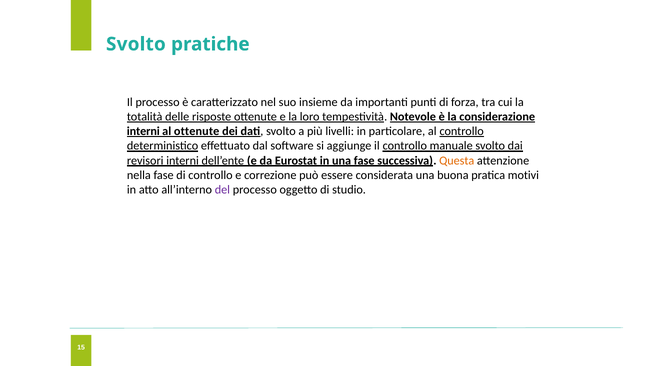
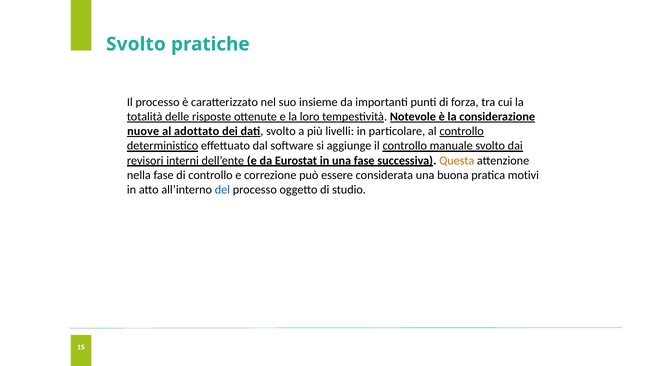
interni: interni -> nuove (143, 131)
al ottenute: ottenute -> adottato (197, 131)
del colour: purple -> blue (222, 190)
